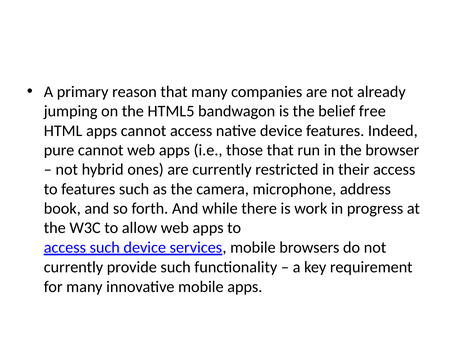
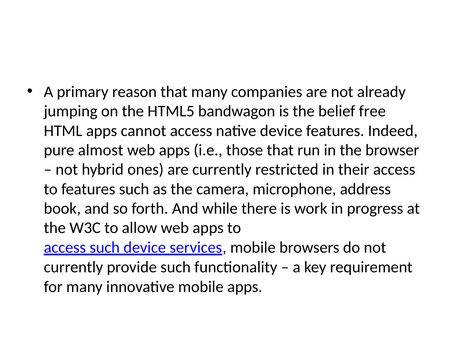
pure cannot: cannot -> almost (101, 150)
